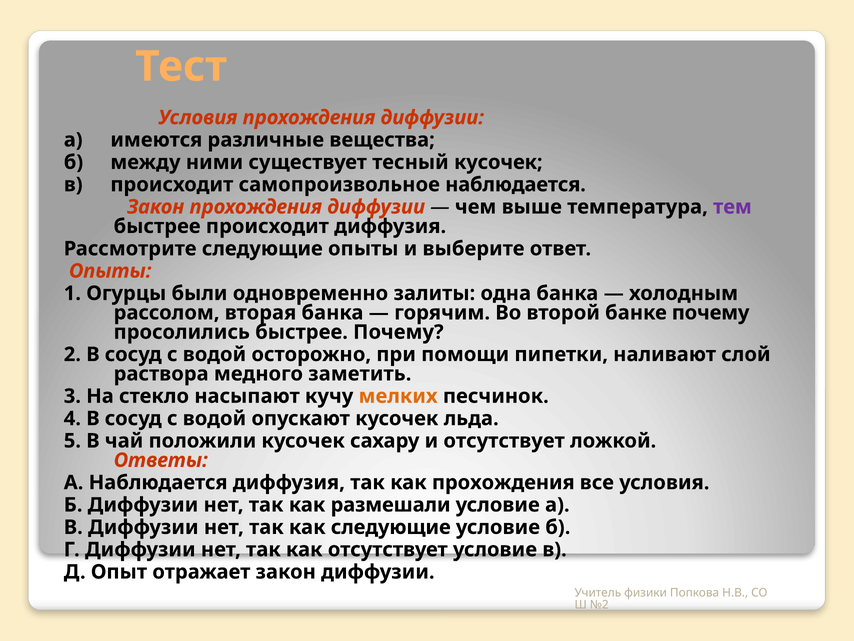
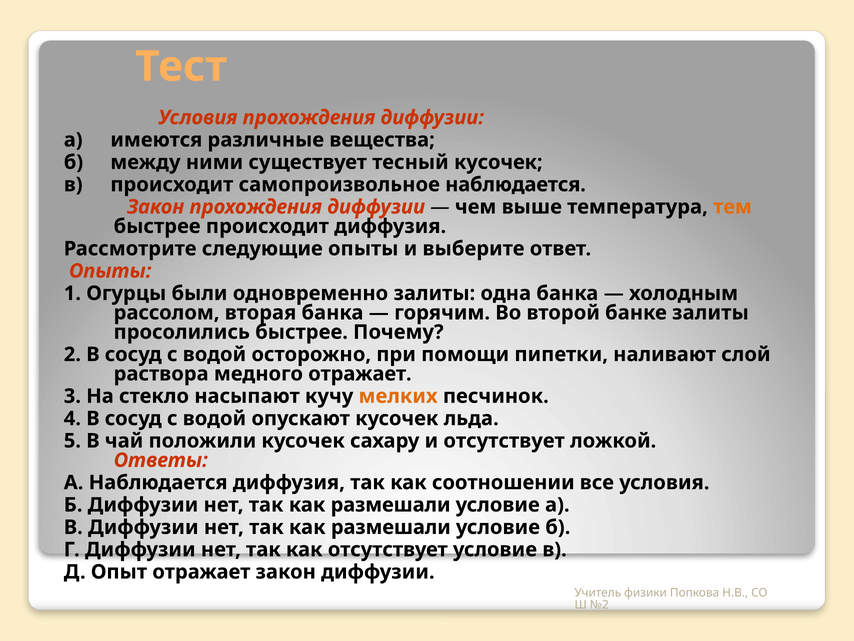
тем colour: purple -> orange (732, 207)
банке почему: почему -> залиты (710, 312)
медного заметить: заметить -> отражает (360, 374)
как прохождения: прохождения -> соотношении (503, 482)
следующие: следующие -> размешали (391, 527)
